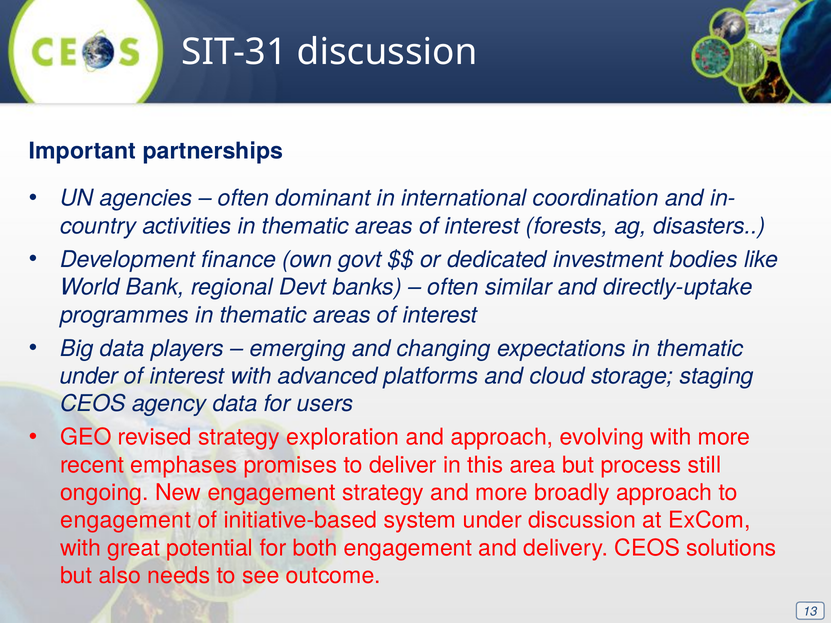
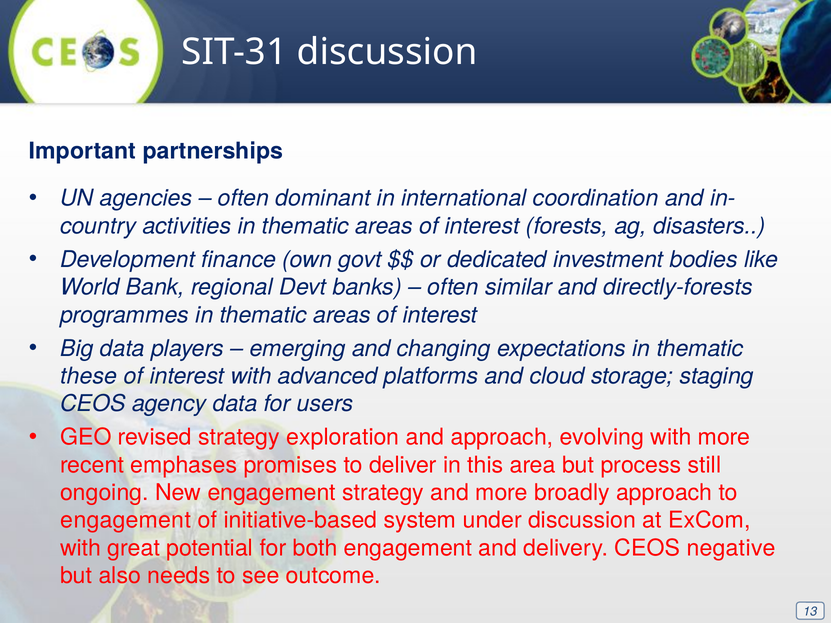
directly-uptake: directly-uptake -> directly-forests (678, 287)
under: under -> these (89, 376)
solutions: solutions -> negative (731, 548)
